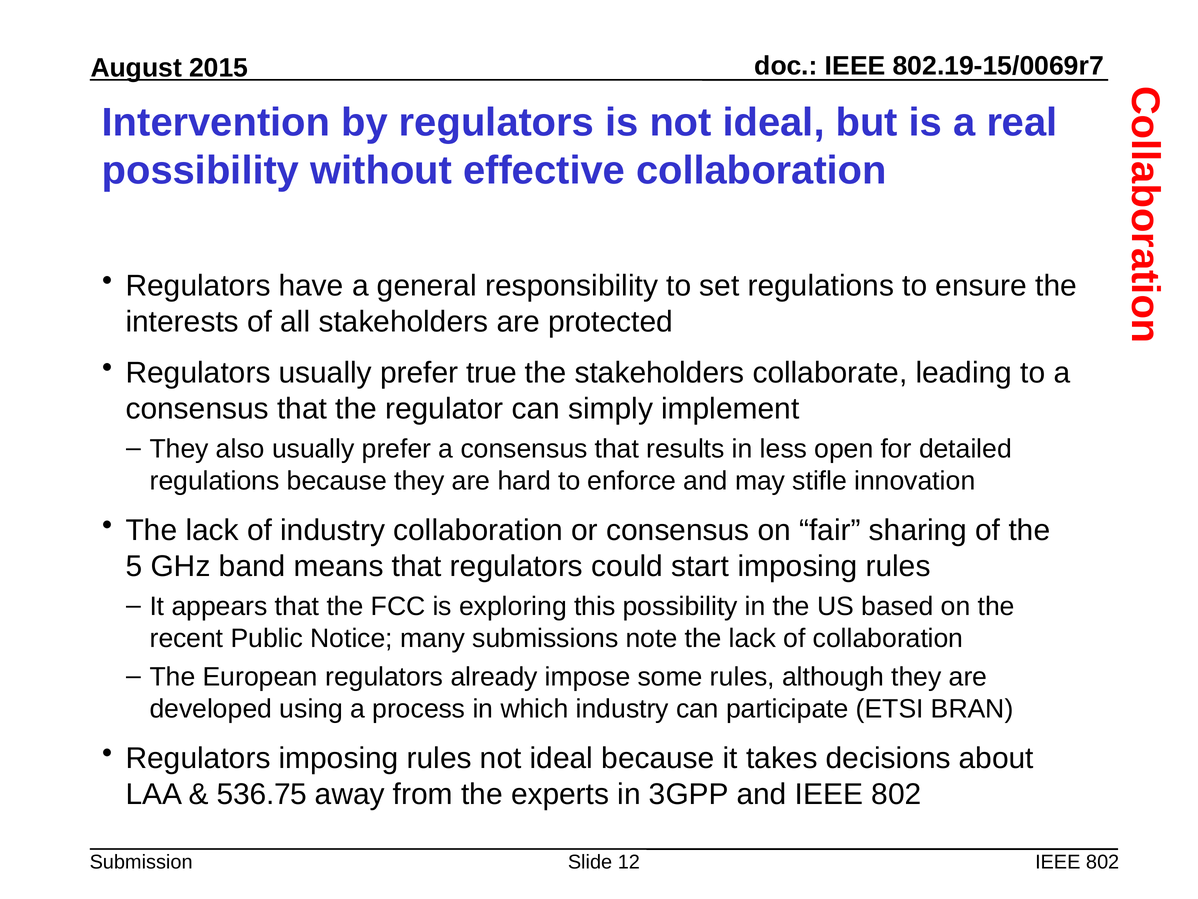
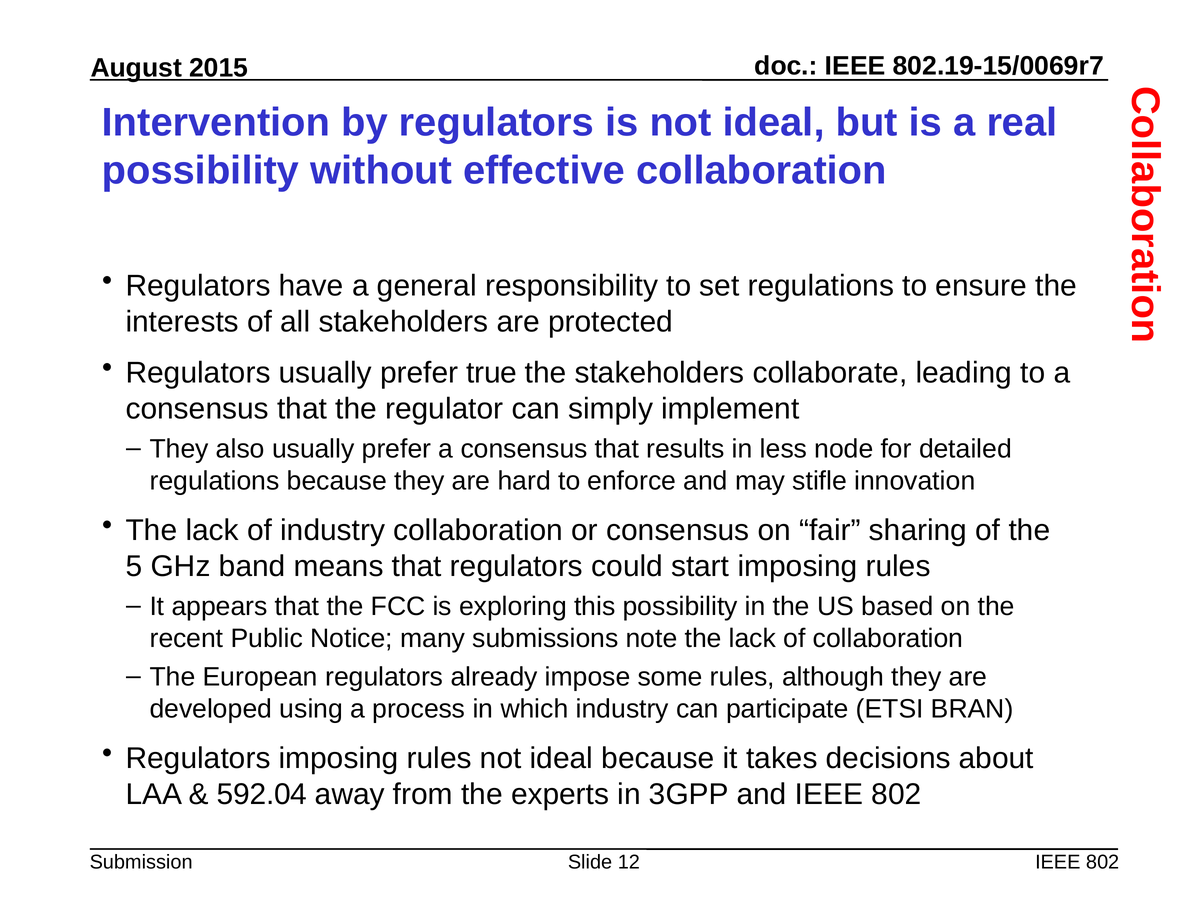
open: open -> node (844, 449)
536.75: 536.75 -> 592.04 (262, 794)
